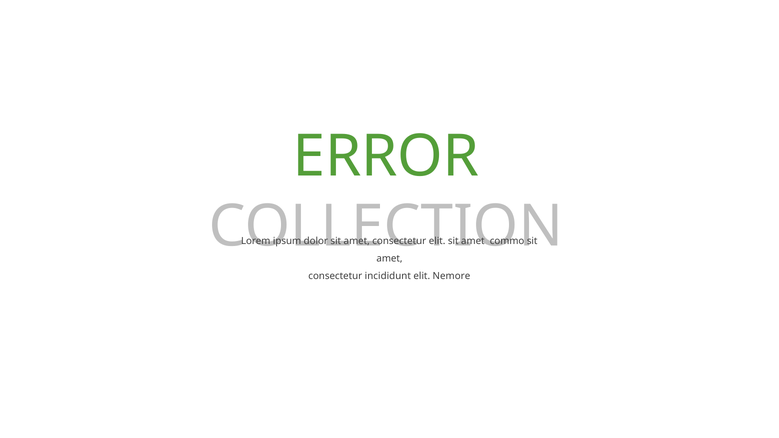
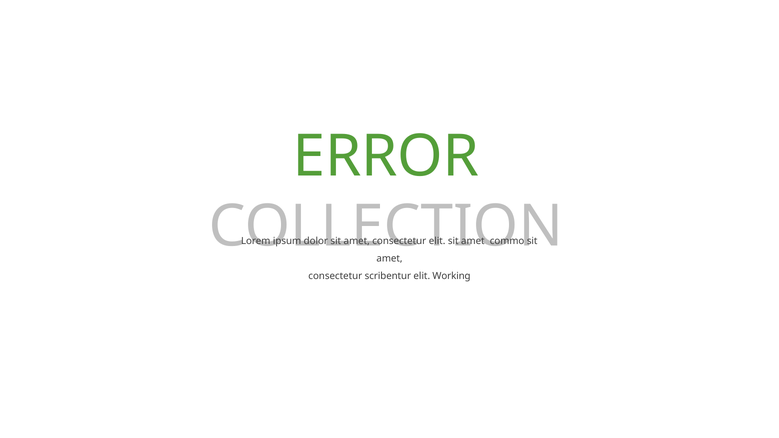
incididunt: incididunt -> scribentur (388, 276)
Nemore: Nemore -> Working (452, 276)
